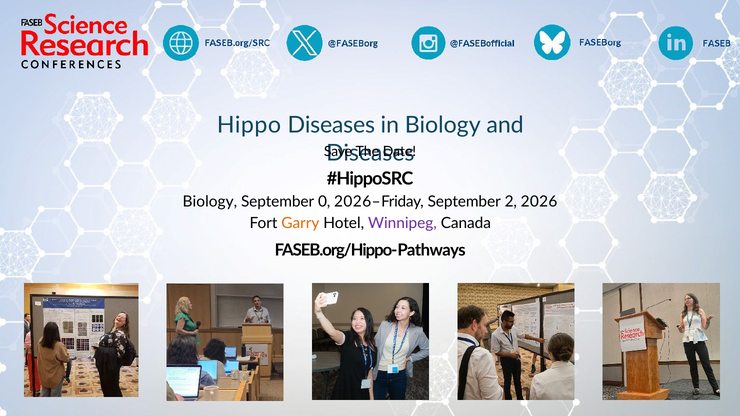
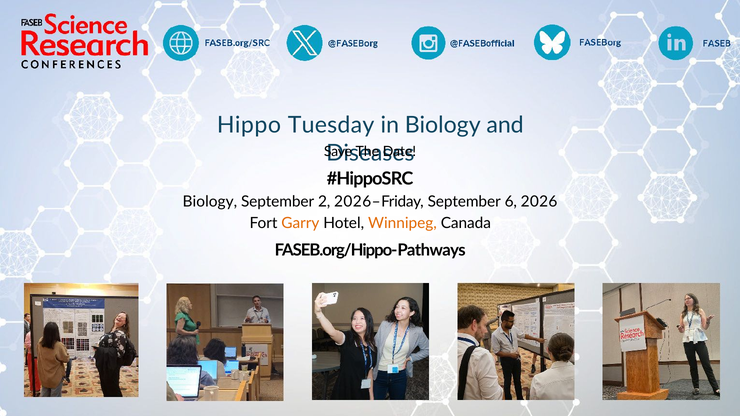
Hippo Diseases: Diseases -> Tuesday (331, 125)
0: 0 -> 2 (324, 202)
2: 2 -> 6 (511, 202)
Winnipeg colour: purple -> orange (402, 223)
